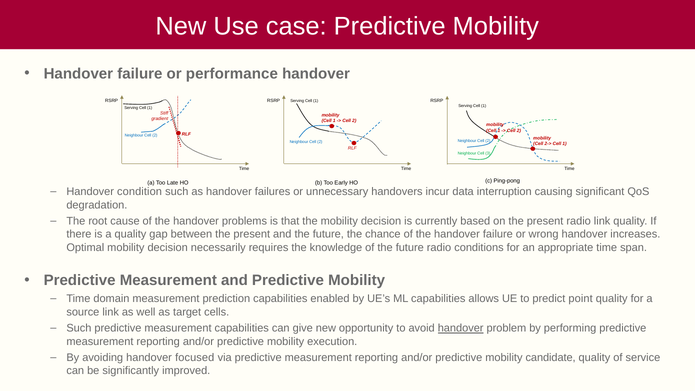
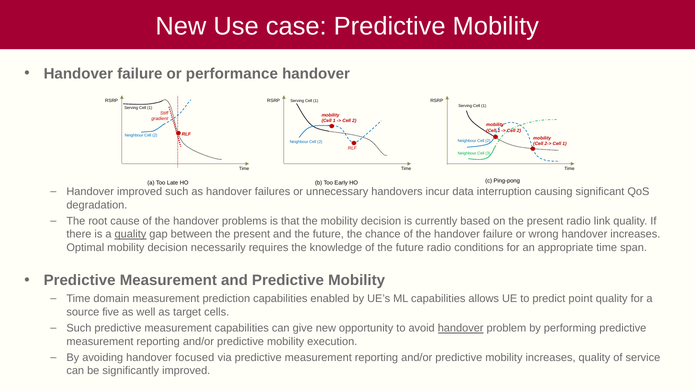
Handover condition: condition -> improved (140, 192)
quality underline: none -> present (130, 234)
source link: link -> five (111, 312)
mobility candidate: candidate -> increases (551, 358)
